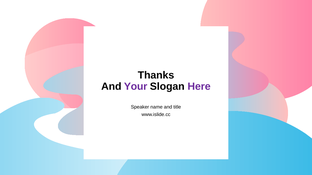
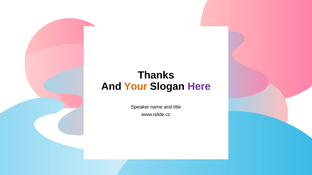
Your colour: purple -> orange (136, 87)
